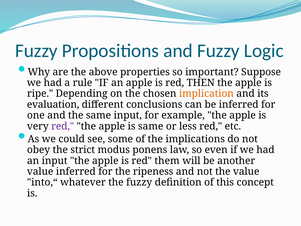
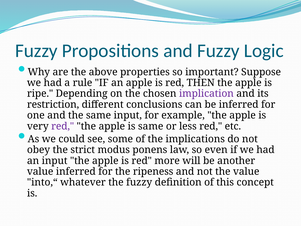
implication colour: orange -> purple (206, 94)
evaluation: evaluation -> restriction (53, 104)
them: them -> more (167, 161)
